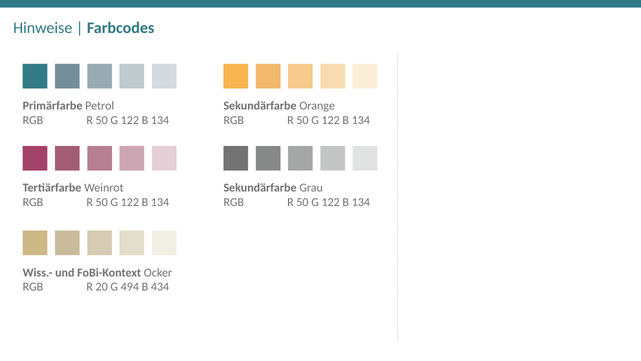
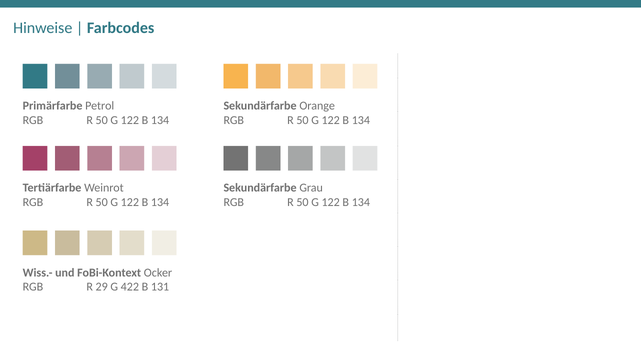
20: 20 -> 29 (102, 287)
494: 494 -> 422 (130, 287)
434: 434 -> 131 (160, 287)
